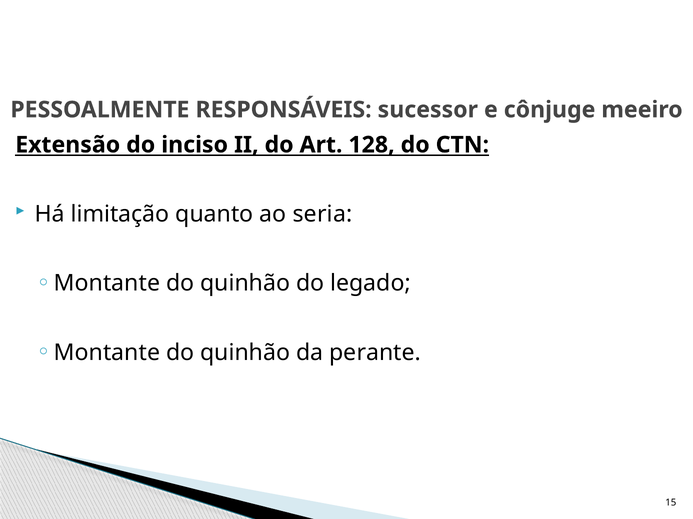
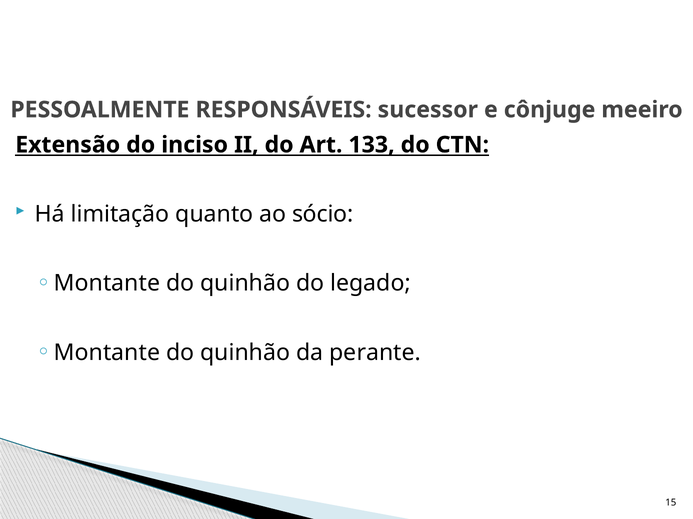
128: 128 -> 133 (372, 145)
seria: seria -> sócio (323, 214)
